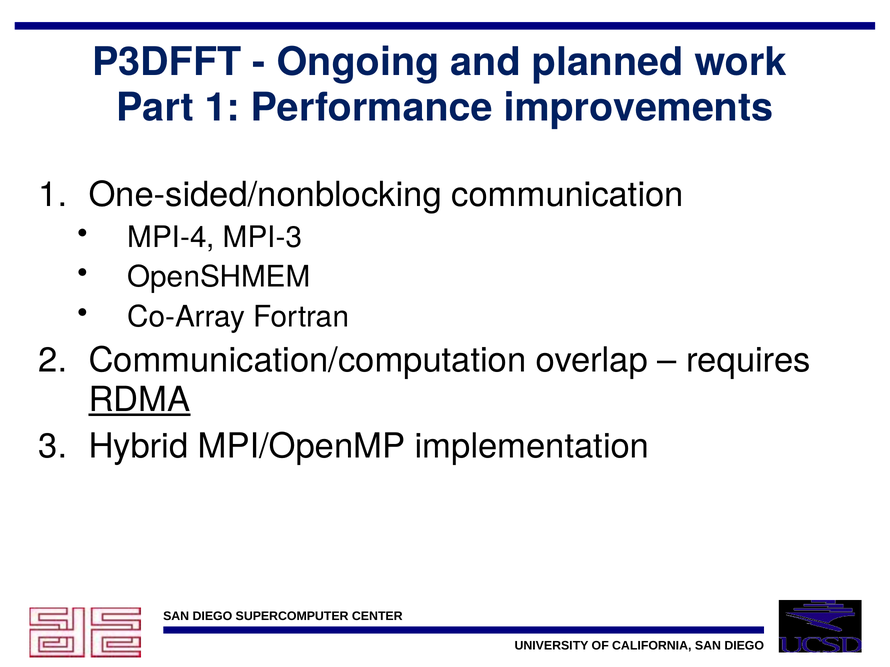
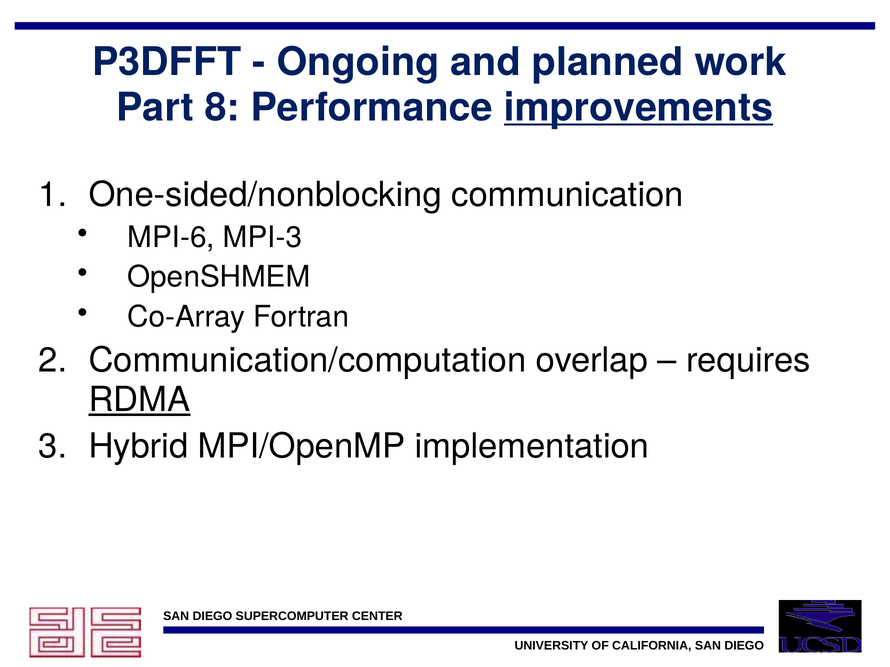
Part 1: 1 -> 8 (222, 108)
improvements underline: none -> present (638, 108)
MPI-4: MPI-4 -> MPI-6 (171, 238)
